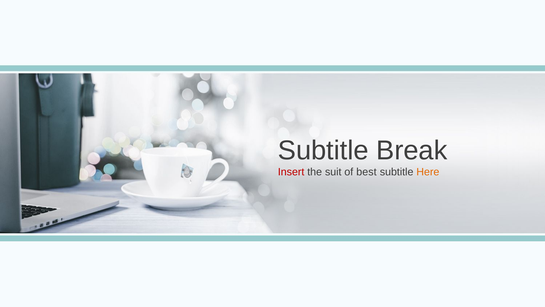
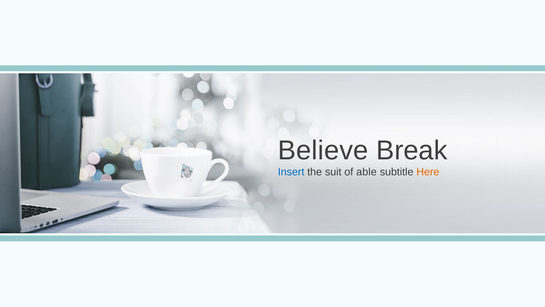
Subtitle: Subtitle -> Believe (323, 150)
Insert colour: red -> blue (291, 172)
best: best -> able (366, 172)
